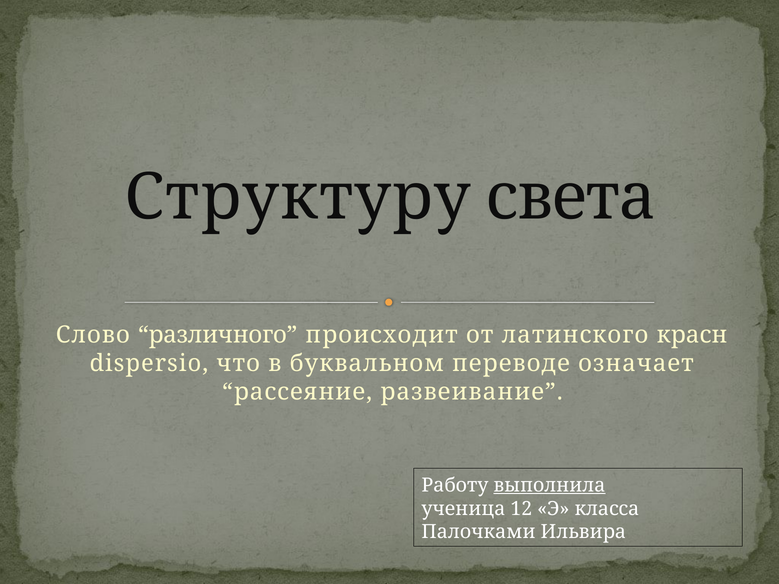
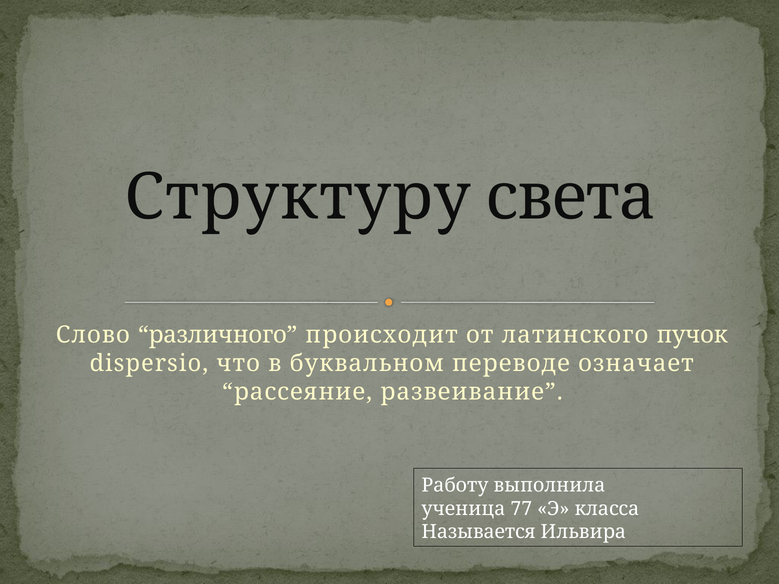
красн: красн -> пучок (692, 335)
выполнила underline: present -> none (549, 485)
12: 12 -> 77 (521, 509)
Палочками: Палочками -> Называется (479, 532)
